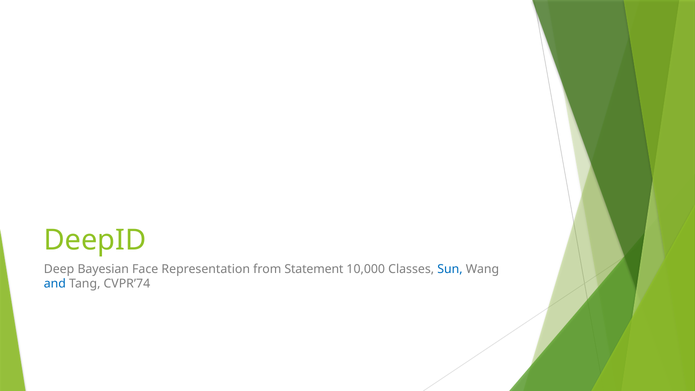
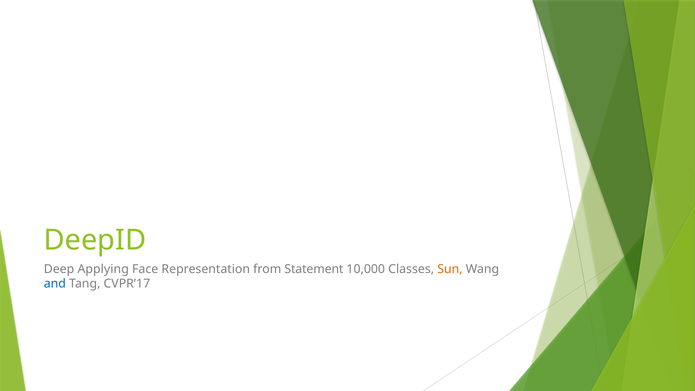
Bayesian: Bayesian -> Applying (103, 269)
Sun colour: blue -> orange (450, 269)
CVPR’74: CVPR’74 -> CVPR’17 (127, 284)
